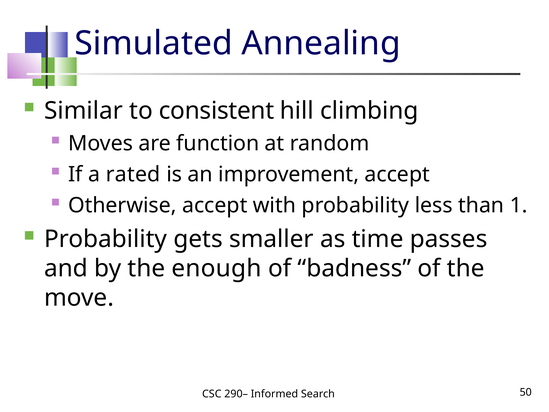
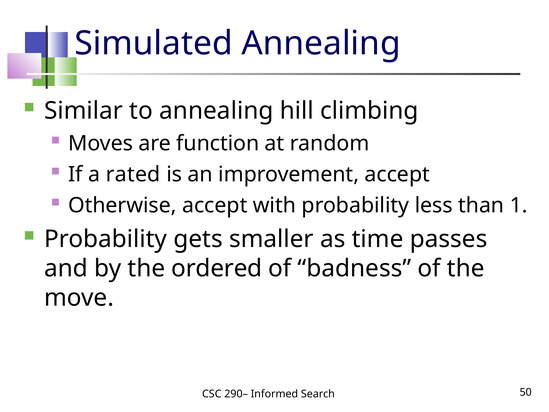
to consistent: consistent -> annealing (216, 111)
enough: enough -> ordered (217, 268)
